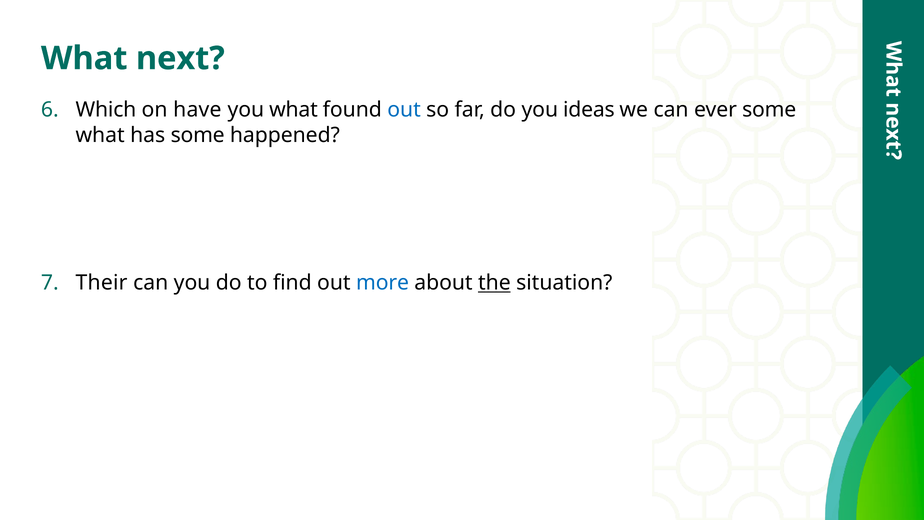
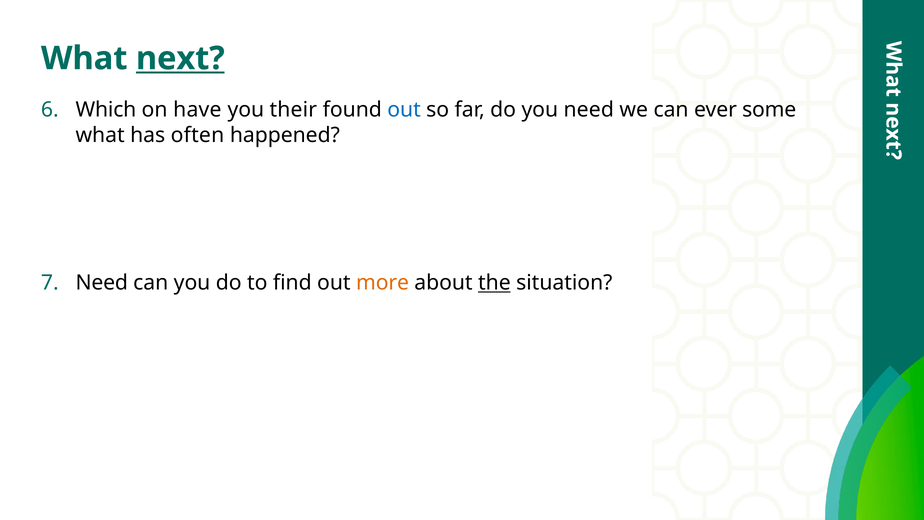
next underline: none -> present (180, 58)
you what: what -> their (293, 110)
you ideas: ideas -> need (589, 110)
has some: some -> often (197, 135)
Their: Their -> Need (102, 283)
more colour: blue -> orange (383, 283)
